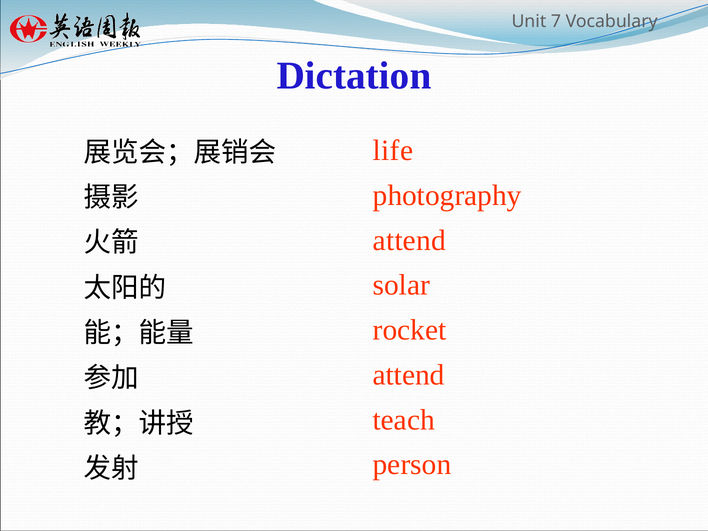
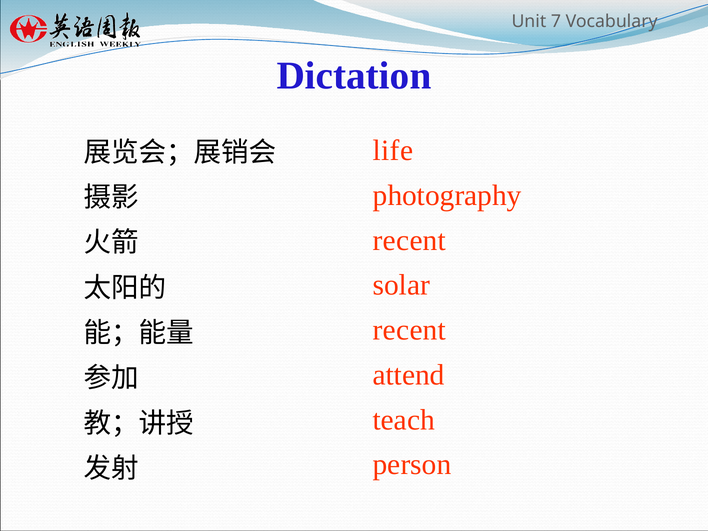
attend: attend -> recent (409, 240)
rocket: rocket -> recent (409, 330)
